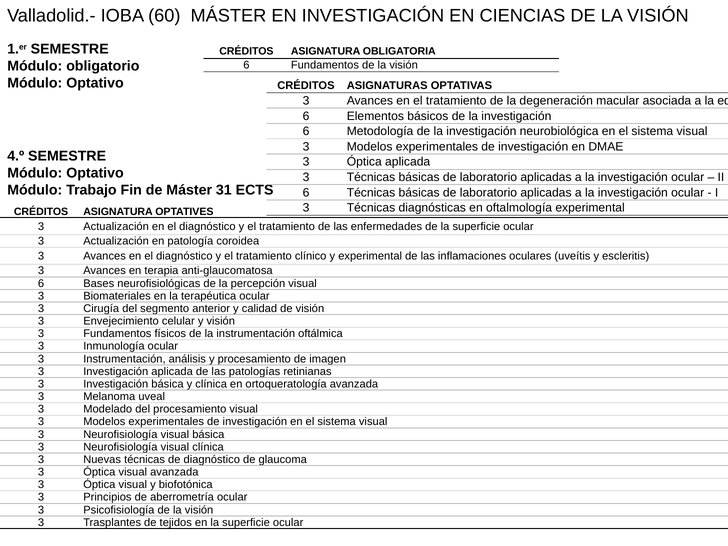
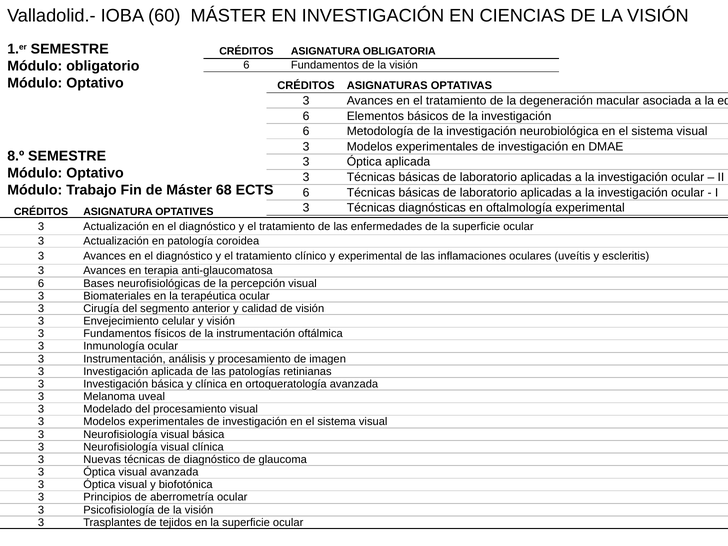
4.º: 4.º -> 8.º (16, 156)
31: 31 -> 68 (224, 190)
